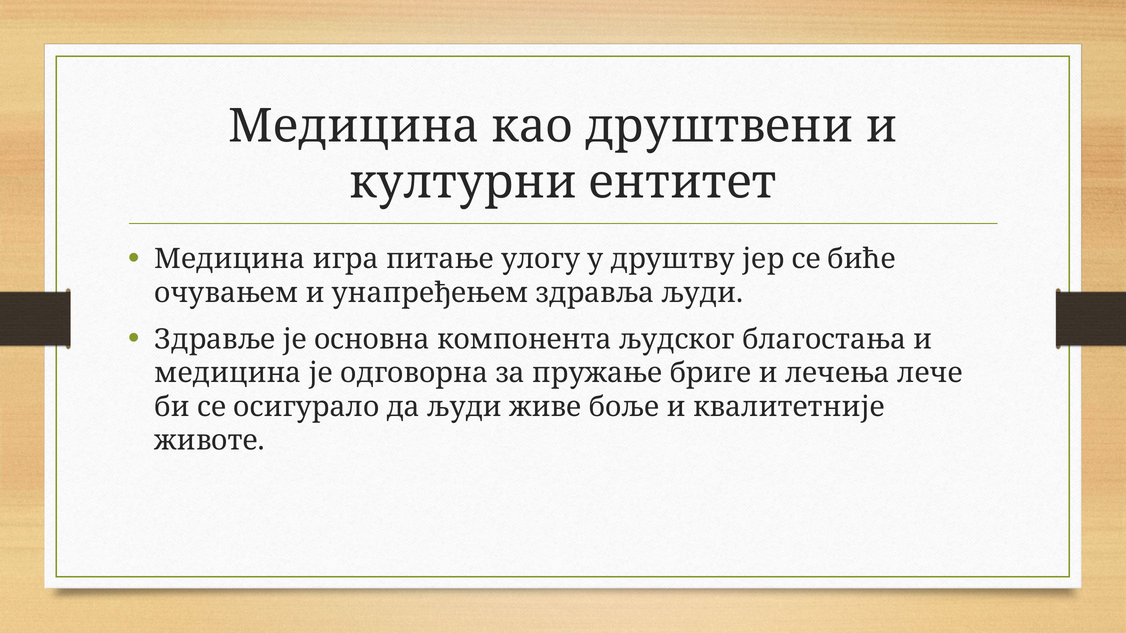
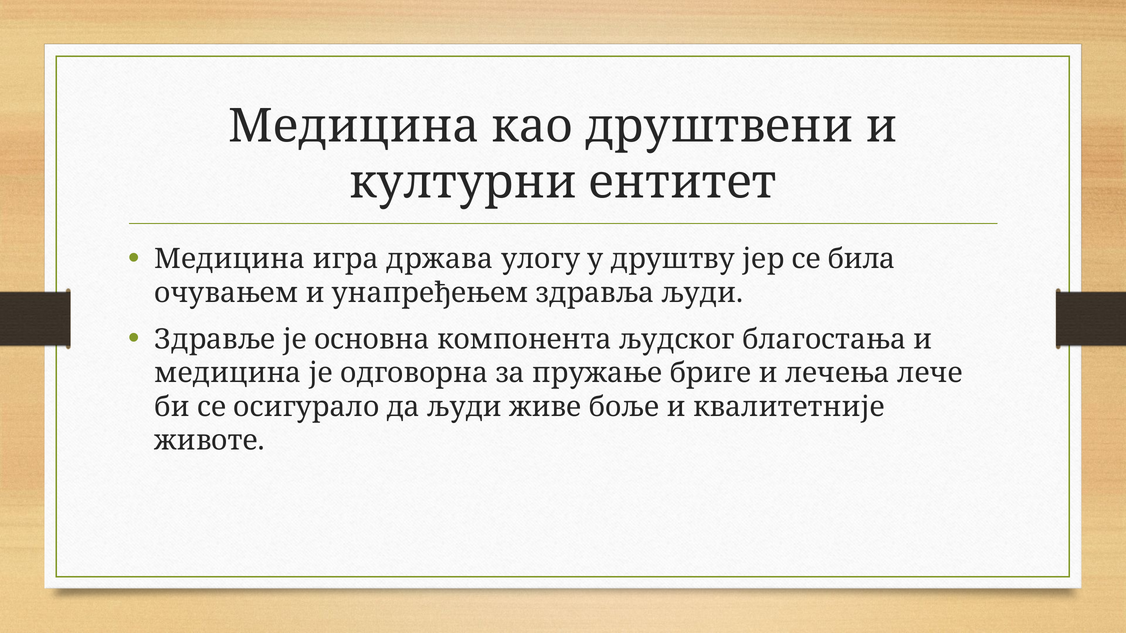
питање: питање -> држава (440, 259)
биће: биће -> била (862, 259)
